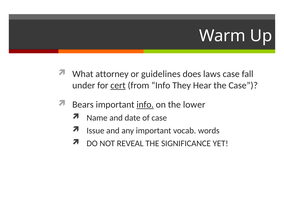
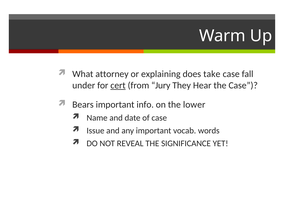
guidelines: guidelines -> explaining (161, 74)
laws: laws -> take (212, 74)
from Info: Info -> Jury (161, 85)
info underline: present -> none (145, 105)
